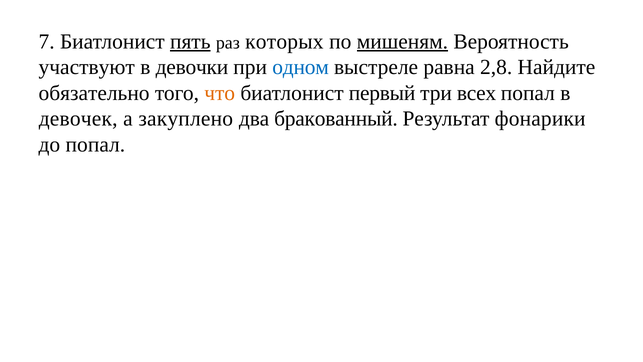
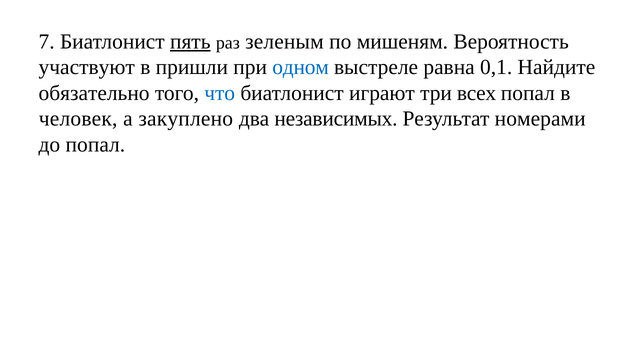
которых: которых -> зеленым (284, 41)
мишеням underline: present -> none (402, 41)
девочки: девочки -> пришли (192, 67)
2,8: 2,8 -> 0,1 (496, 67)
что colour: orange -> blue (220, 93)
первый: первый -> играют (382, 93)
девочек: девочек -> человек (78, 119)
бракованный: бракованный -> независимых (336, 119)
фонарики: фонарики -> номерами (540, 119)
